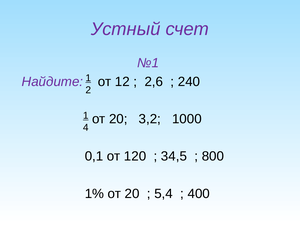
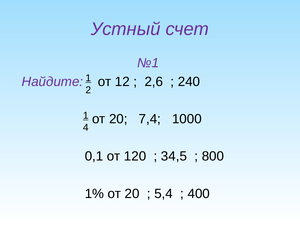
3,2: 3,2 -> 7,4 (150, 119)
